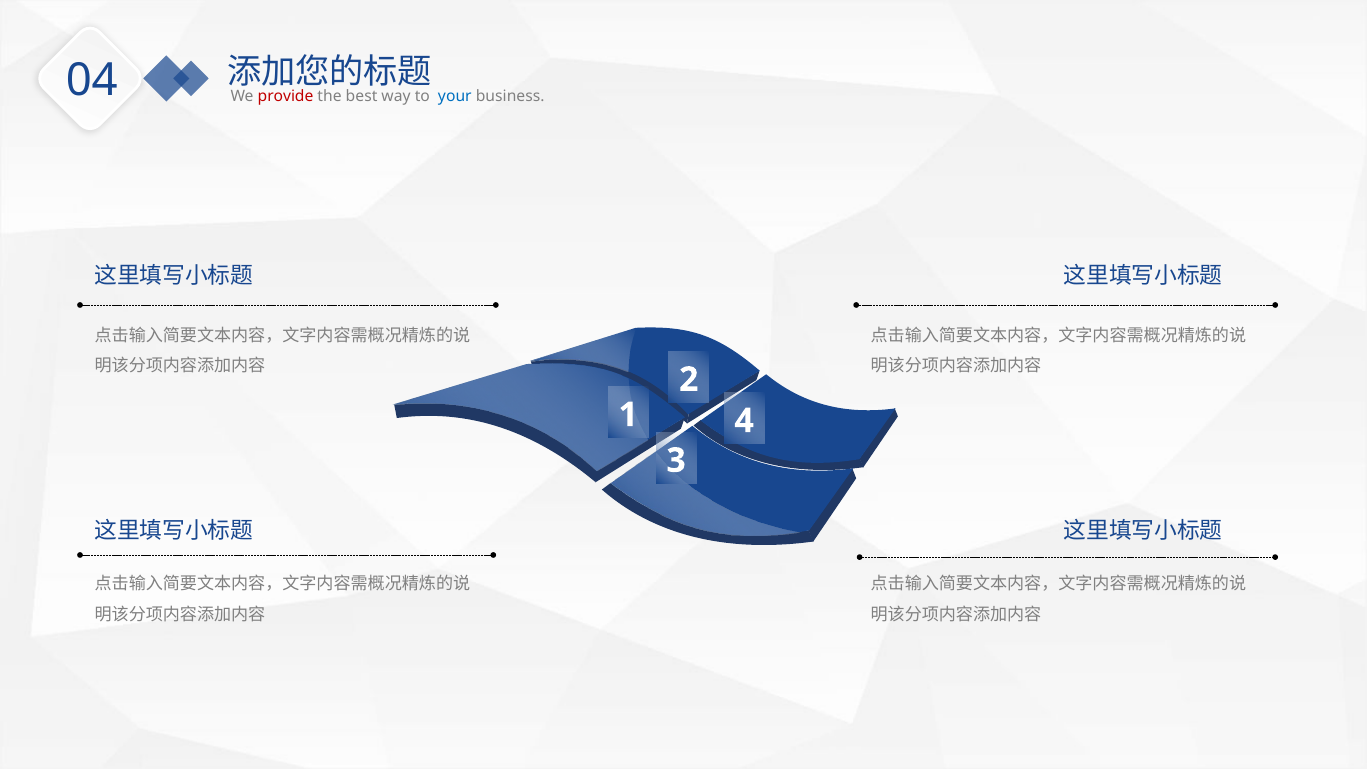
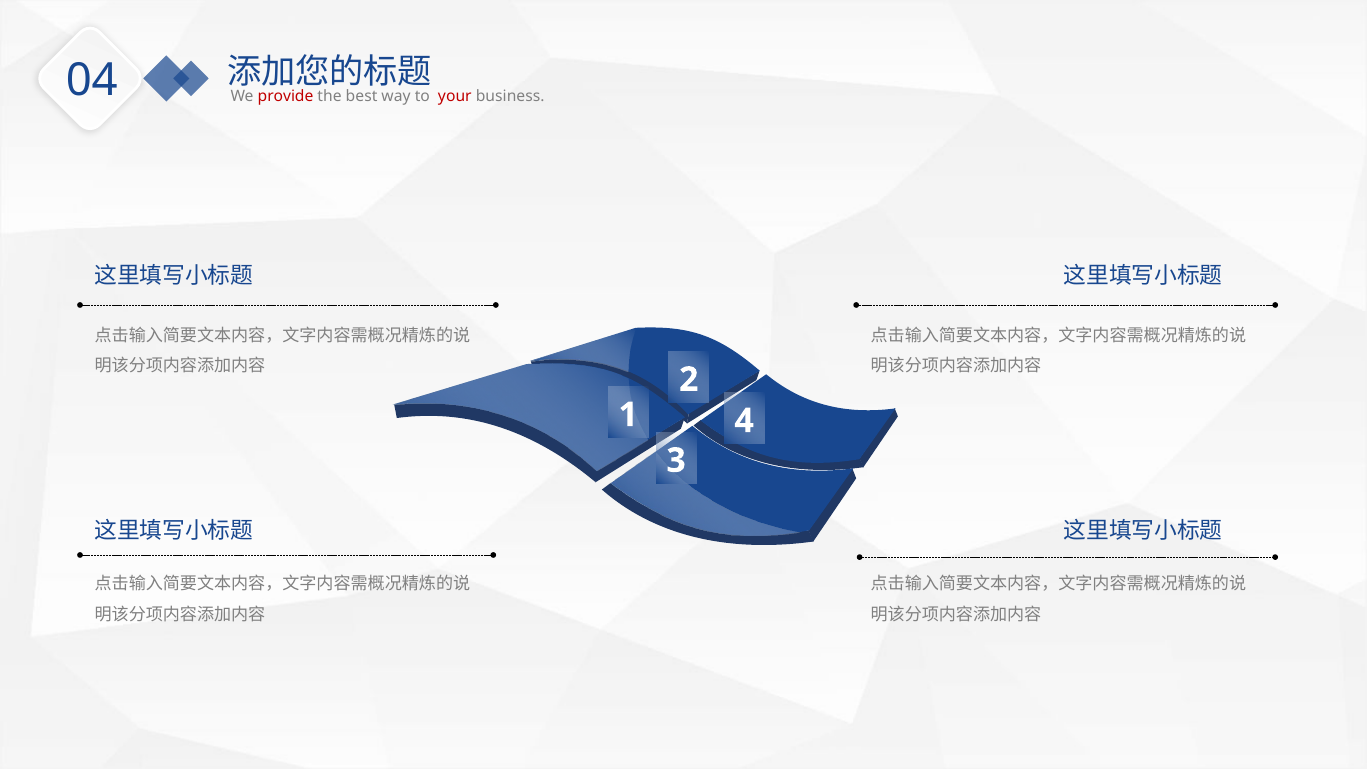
your colour: blue -> red (455, 97)
